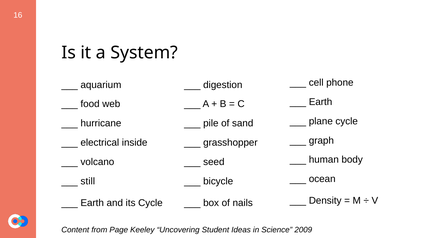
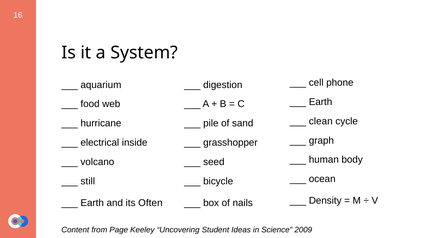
plane: plane -> clean (321, 121)
its Cycle: Cycle -> Often (150, 203)
